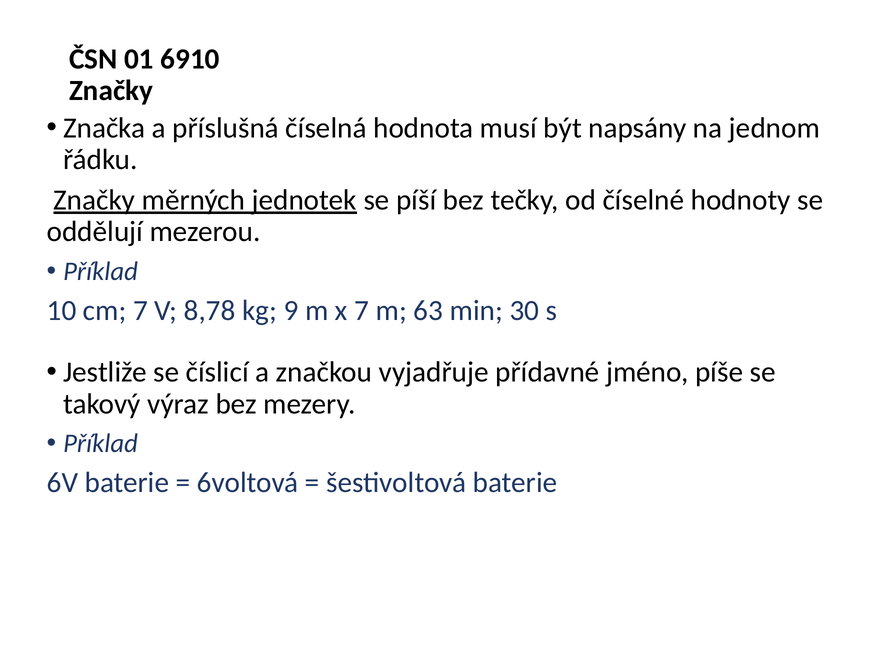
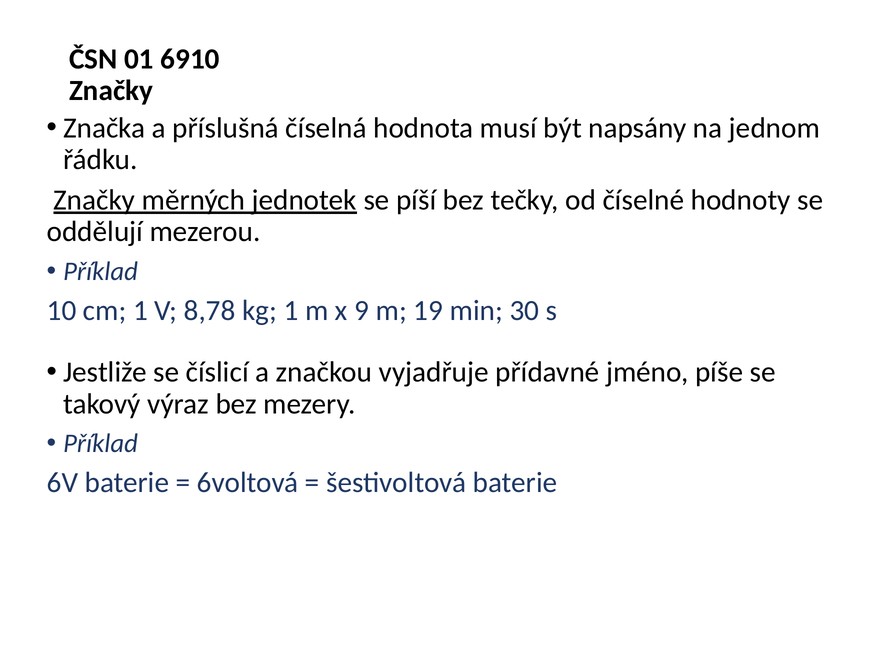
cm 7: 7 -> 1 (140, 310)
kg 9: 9 -> 1 (291, 310)
x 7: 7 -> 9 (362, 310)
63: 63 -> 19 (428, 310)
